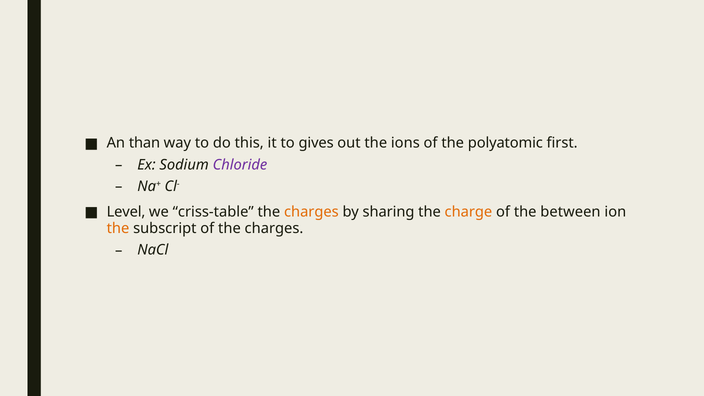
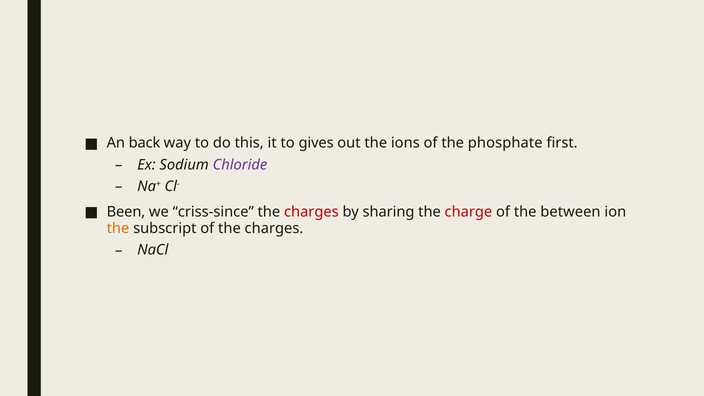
than: than -> back (145, 143)
polyatomic: polyatomic -> phosphate (505, 143)
Level: Level -> Been (126, 212)
criss-table: criss-table -> criss-since (213, 212)
charges colour: orange -> red (311, 212)
charge colour: orange -> red (468, 212)
